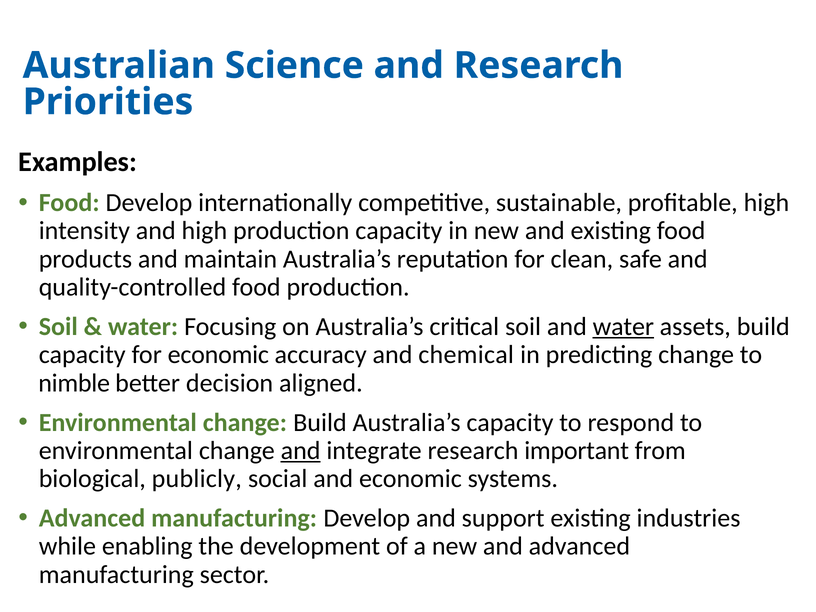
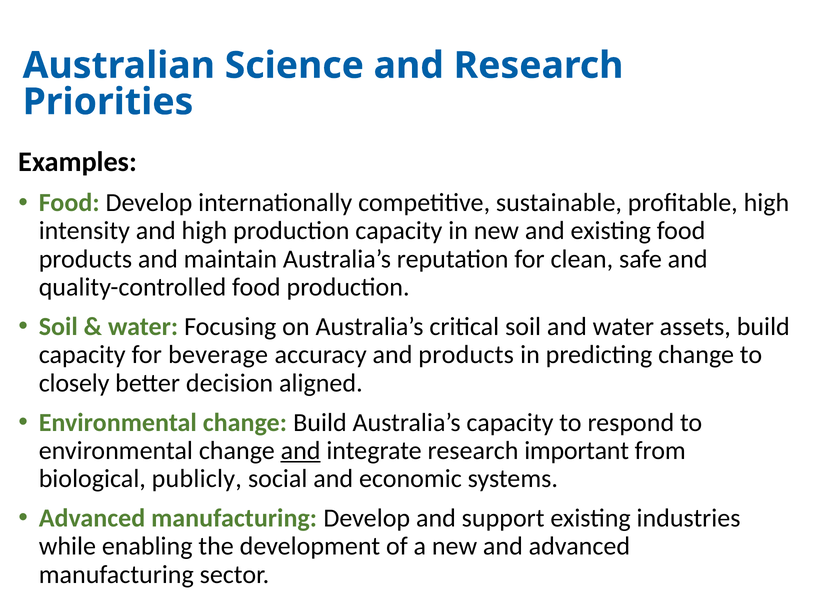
water underline: present -> none (623, 327)
for economic: economic -> beverage (218, 355)
and chemical: chemical -> products (466, 355)
nimble: nimble -> closely (74, 383)
